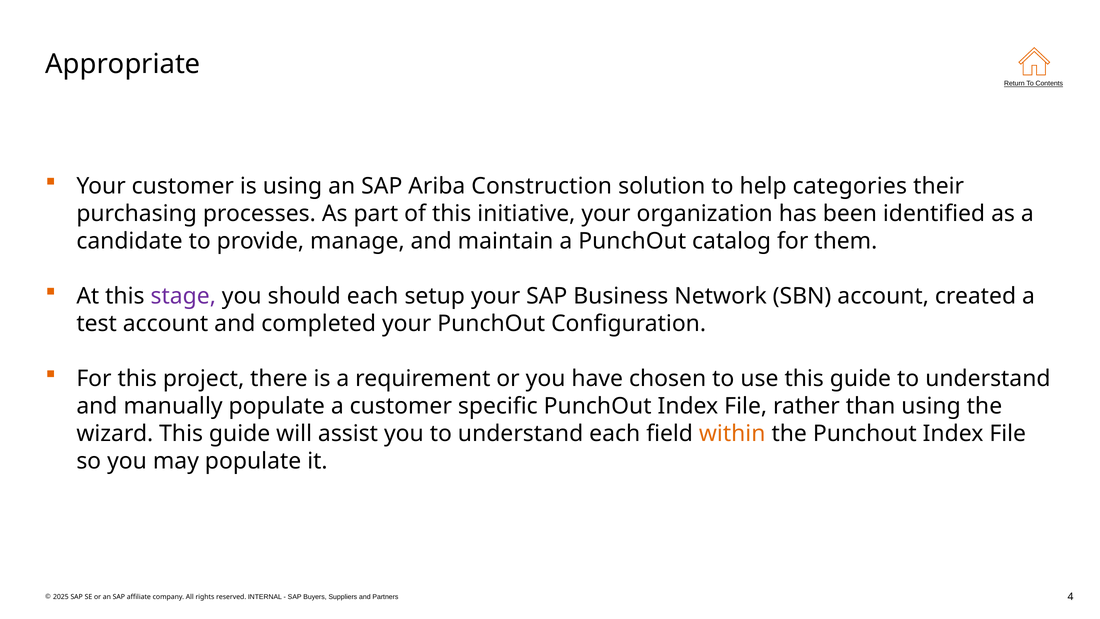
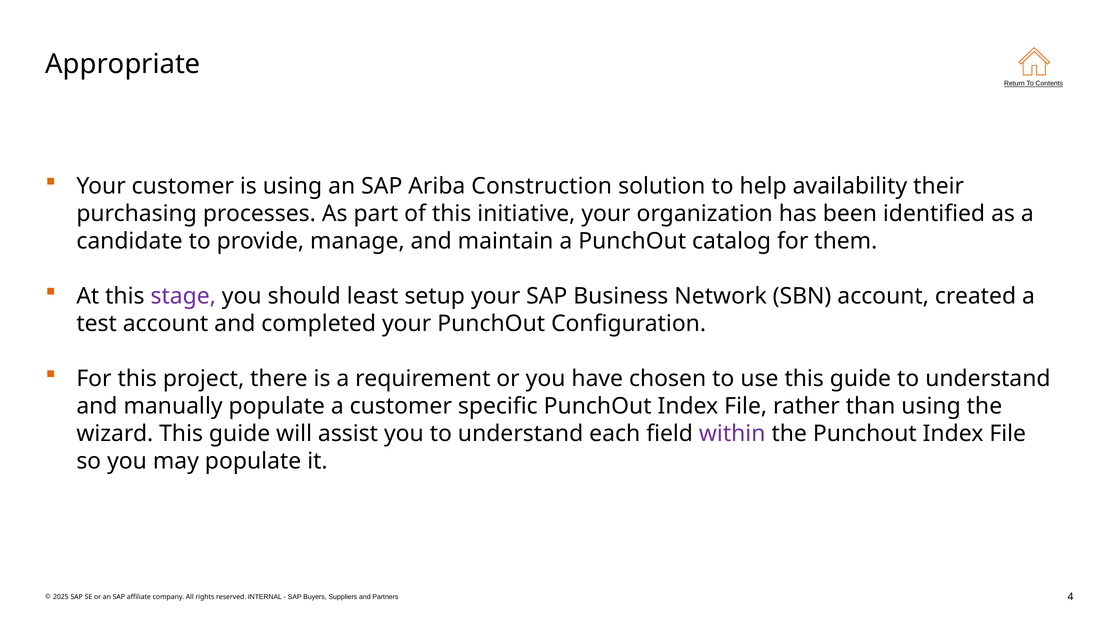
categories: categories -> availability (850, 186)
should each: each -> least (373, 296)
within colour: orange -> purple (732, 433)
